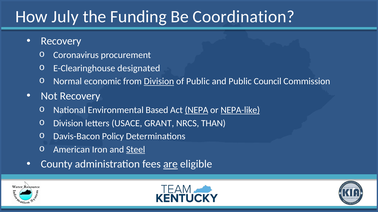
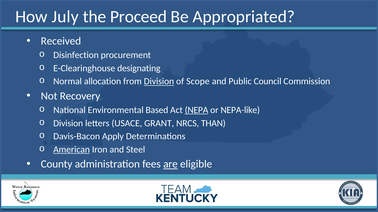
Funding: Funding -> Proceed (139, 17)
Coordination: Coordination -> Appropriated (244, 17)
Recovery: Recovery -> Received (61, 41)
Coronavirus: Coronavirus -> Disinfection (76, 55)
designated: designated -> designating (139, 68)
economic: economic -> allocation (103, 82)
of Public: Public -> Scope (198, 82)
NEPA-like underline: present -> none (240, 110)
Policy: Policy -> Apply (113, 137)
American underline: none -> present (72, 150)
Steel underline: present -> none (136, 150)
